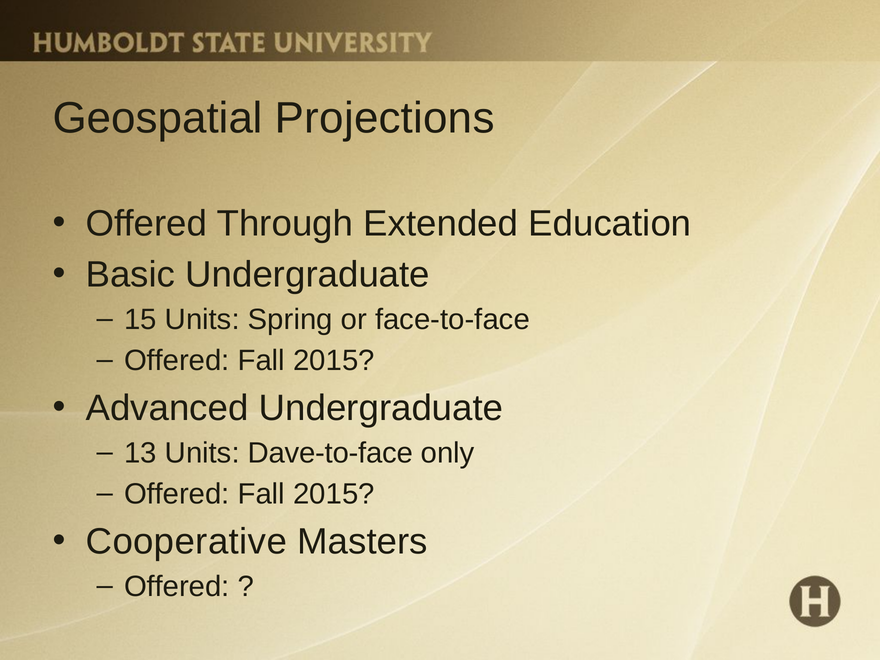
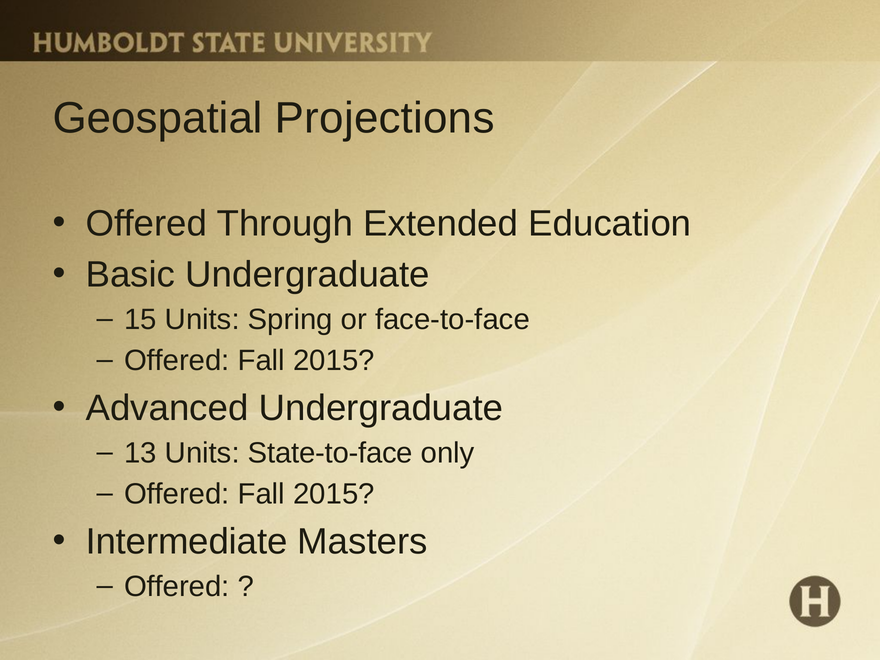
Dave-to-face: Dave-to-face -> State-to-face (330, 453)
Cooperative: Cooperative -> Intermediate (187, 542)
